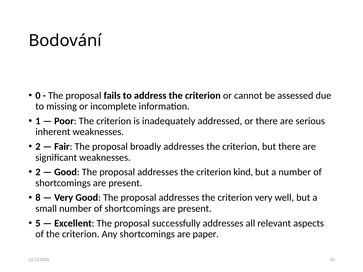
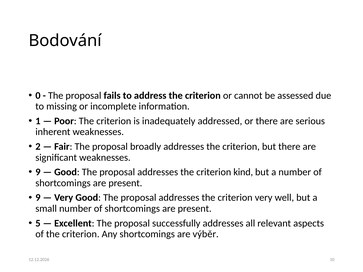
2: 2 -> 9 (38, 172)
8: 8 -> 9 (38, 198)
paper: paper -> výběr (206, 234)
